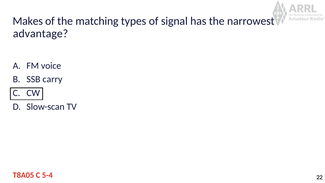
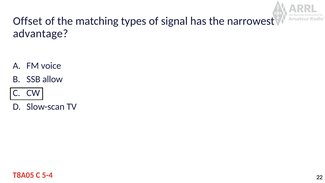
Makes: Makes -> Offset (28, 21)
carry: carry -> allow (53, 79)
